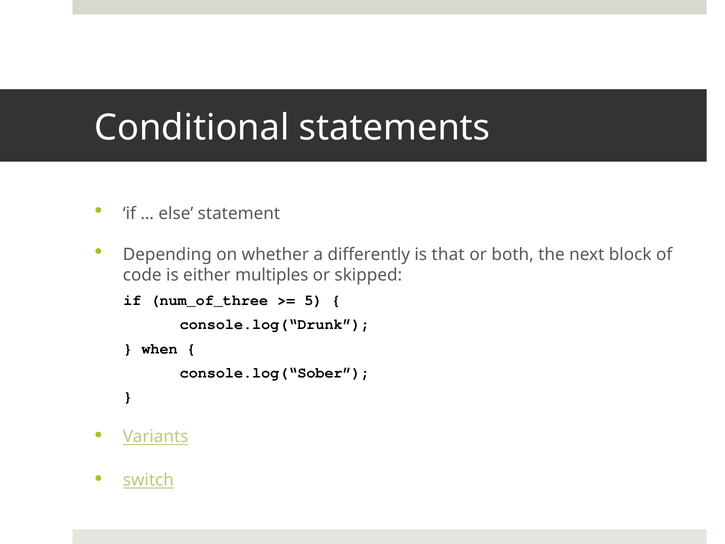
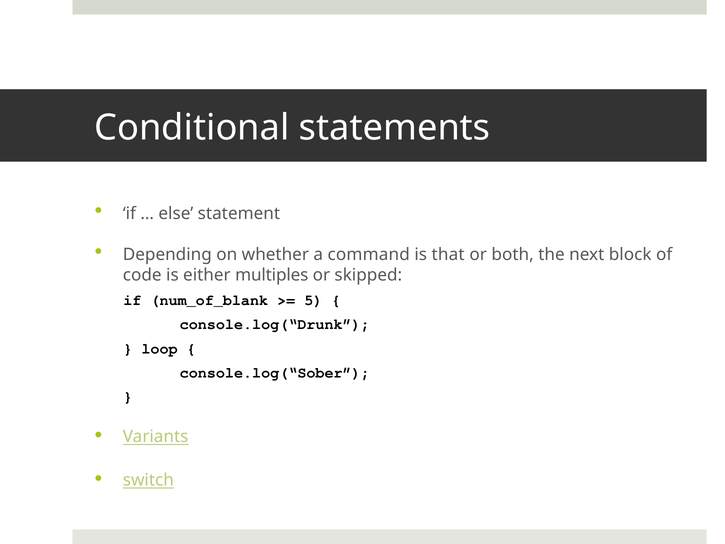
differently: differently -> command (369, 254)
num_of_three: num_of_three -> num_of_blank (209, 300)
when: when -> loop (160, 348)
